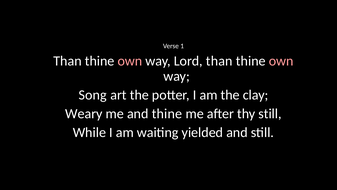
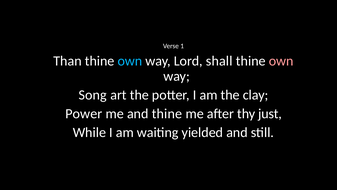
own colour: pink -> light blue (130, 61)
Lord than: than -> shall (219, 61)
Weary: Weary -> Power (84, 113)
thy still: still -> just (270, 113)
